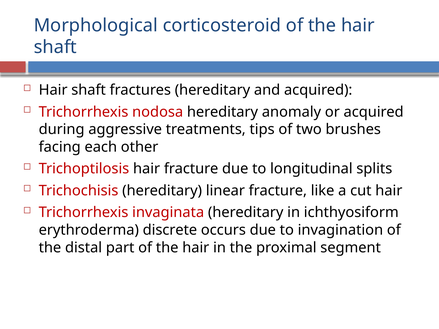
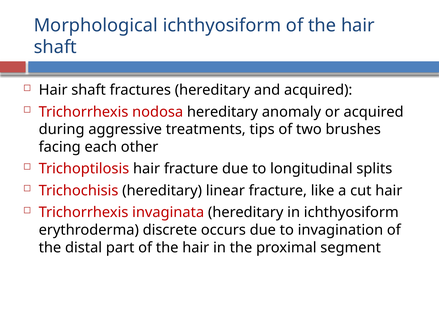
Morphological corticosteroid: corticosteroid -> ichthyosiform (222, 25)
